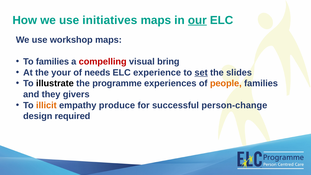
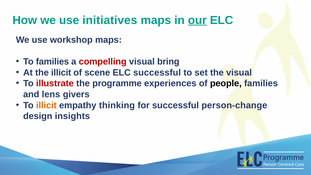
the your: your -> illicit (61, 73)
needs: needs -> scene (97, 73)
ELC experience: experience -> successful (157, 73)
set underline: present -> none (201, 73)
the slides: slides -> visual (239, 73)
illustrate colour: black -> red (55, 83)
people colour: orange -> black (226, 83)
they: they -> lens (51, 94)
produce: produce -> thinking (117, 105)
required: required -> insights (72, 116)
